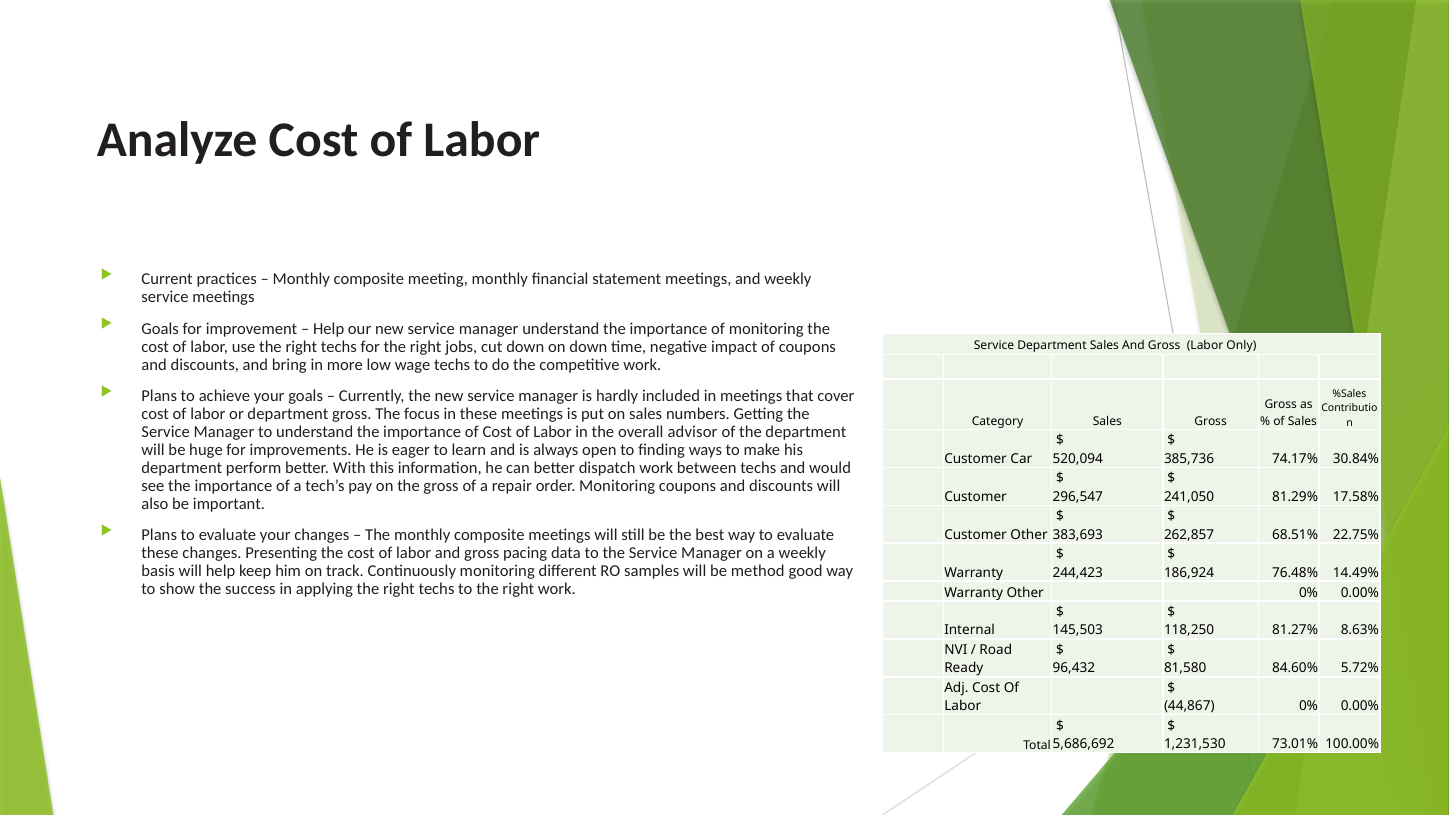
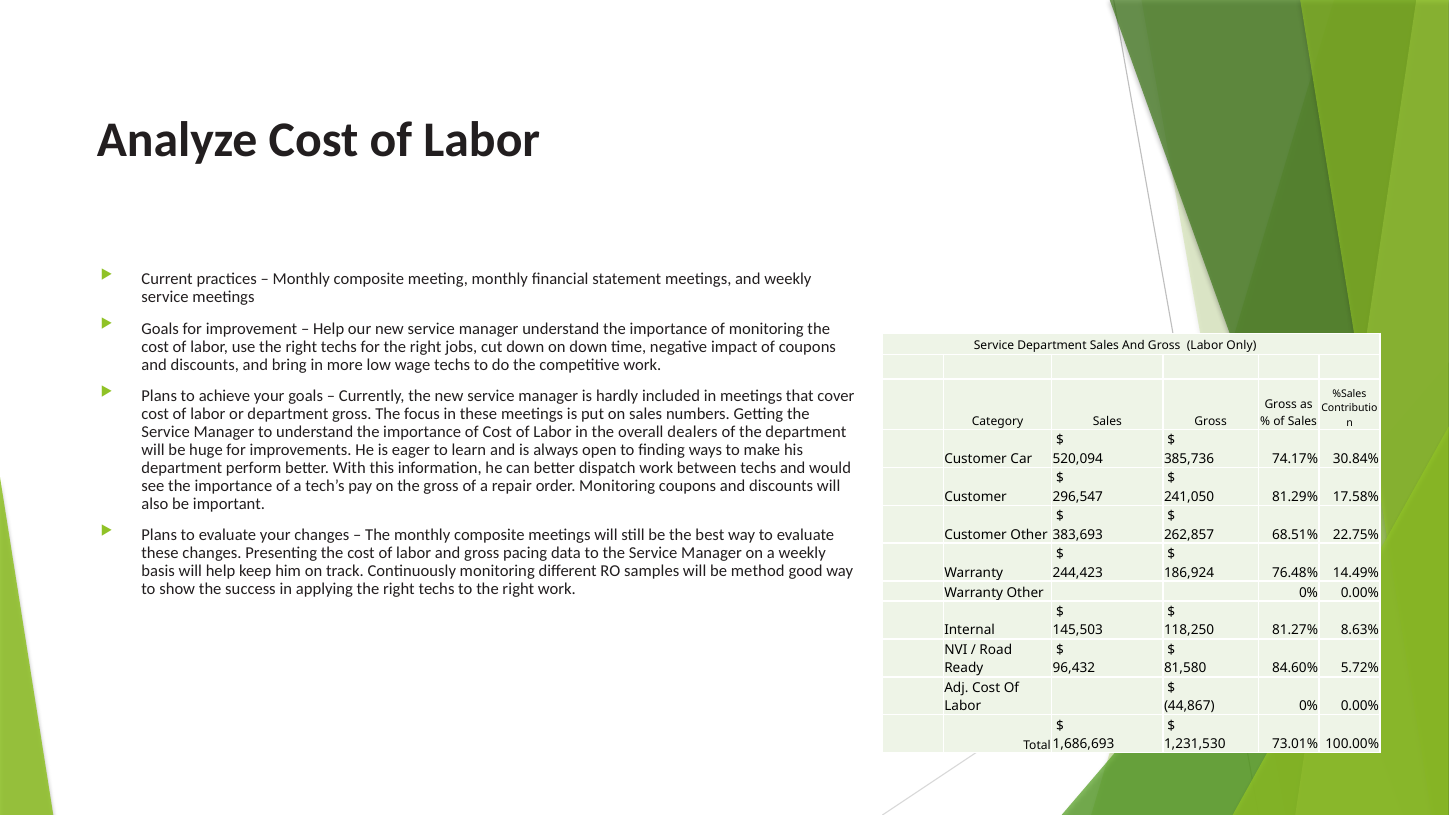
advisor: advisor -> dealers (693, 432)
5,686,692: 5,686,692 -> 1,686,693 (1084, 744)
